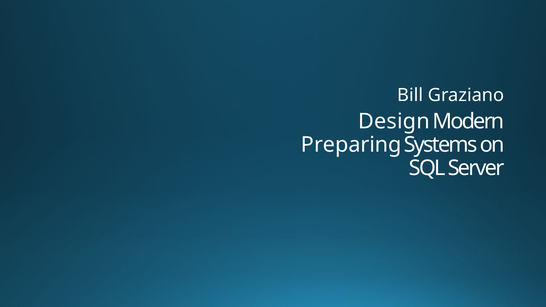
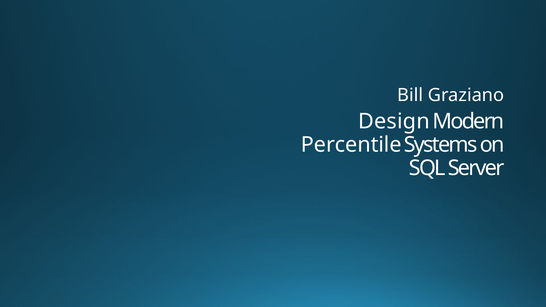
Preparing: Preparing -> Percentile (351, 145)
